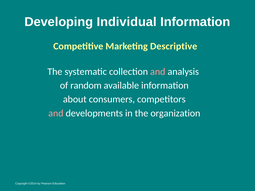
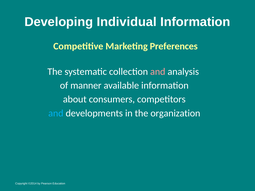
Descriptive: Descriptive -> Preferences (174, 46)
random: random -> manner (86, 86)
and colour: pink -> light blue (56, 113)
